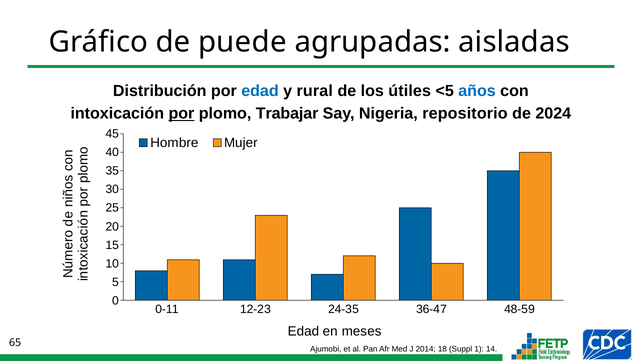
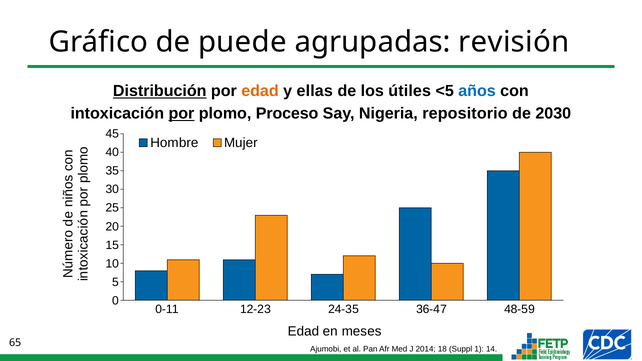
aisladas: aisladas -> revisión (514, 42)
Distribución underline: none -> present (160, 91)
edad colour: blue -> orange (260, 91)
rural: rural -> ellas (315, 91)
Trabajar: Trabajar -> Proceso (287, 114)
2024: 2024 -> 2030 (553, 114)
